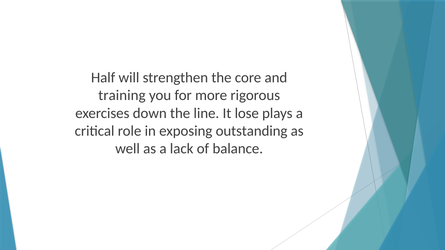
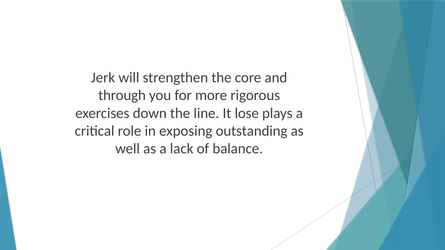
Half: Half -> Jerk (103, 78)
training: training -> through (122, 96)
